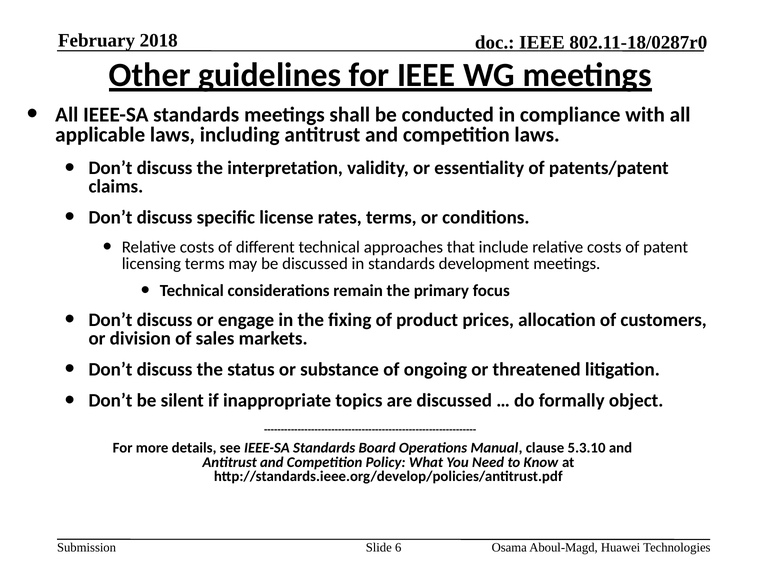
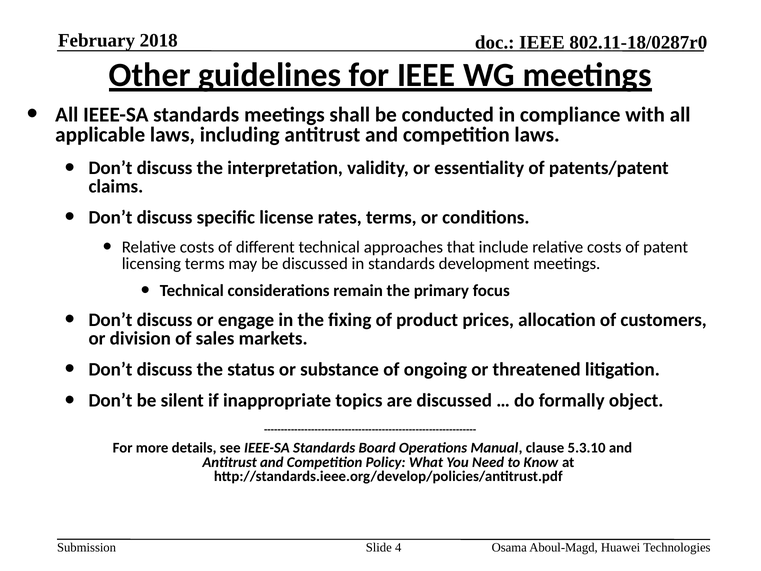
6: 6 -> 4 (398, 547)
